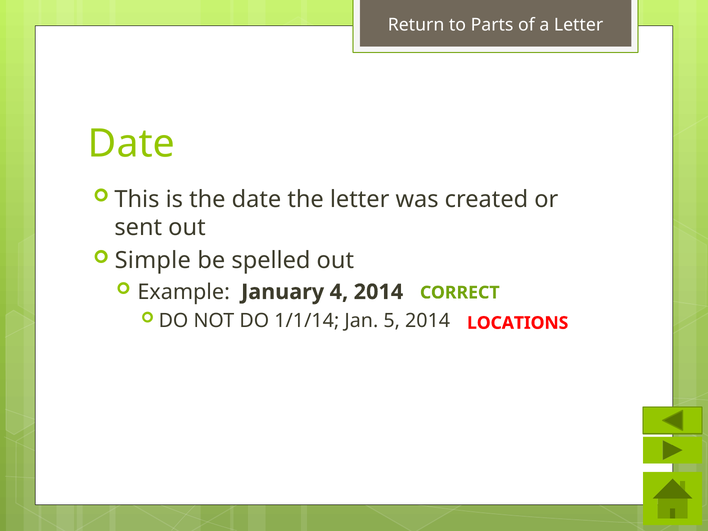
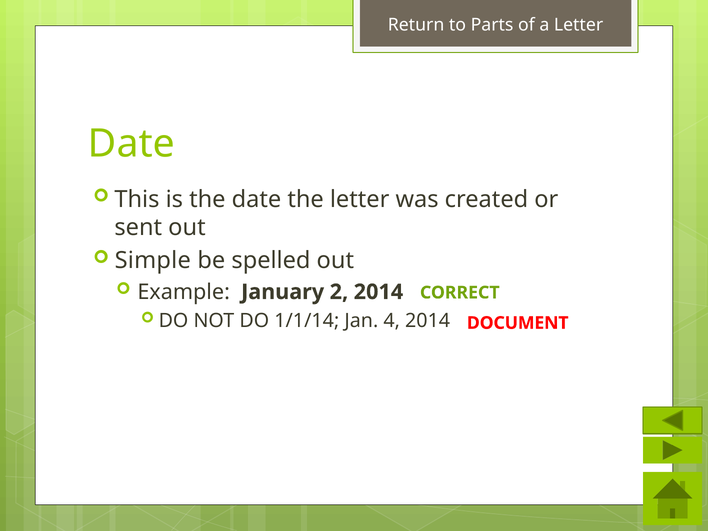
4: 4 -> 2 (339, 292)
5: 5 -> 4 (392, 321)
LOCATIONS: LOCATIONS -> DOCUMENT (518, 323)
